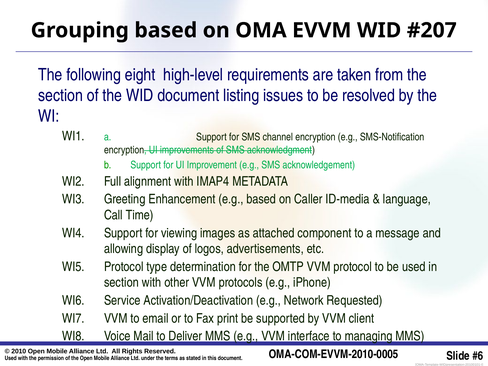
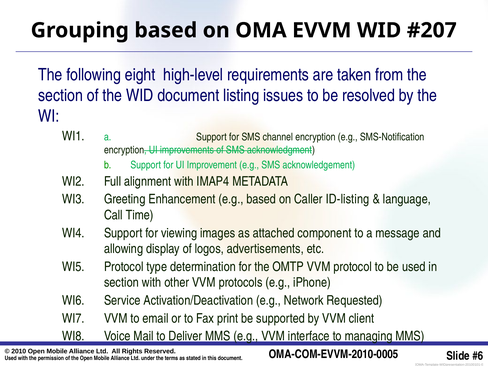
ID-media: ID-media -> ID-listing (348, 199)
